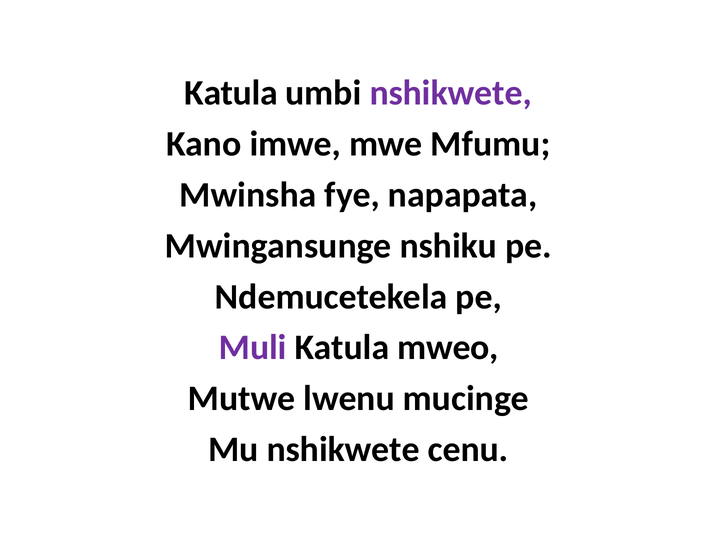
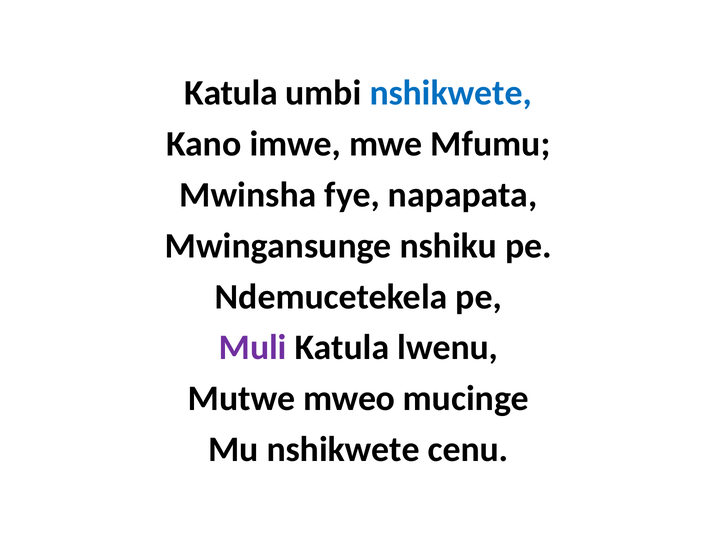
nshikwete colour: purple -> blue (451, 93)
mweo: mweo -> lwenu (448, 348)
lwenu: lwenu -> mweo (349, 399)
